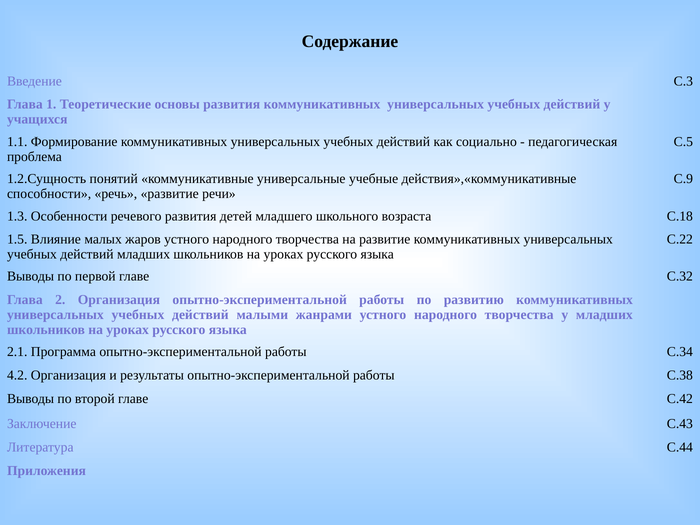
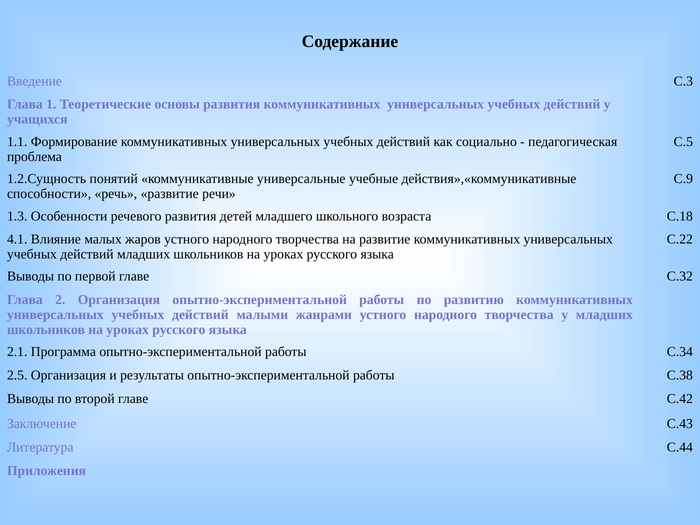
1.5: 1.5 -> 4.1 (17, 239)
4.2: 4.2 -> 2.5 (17, 375)
